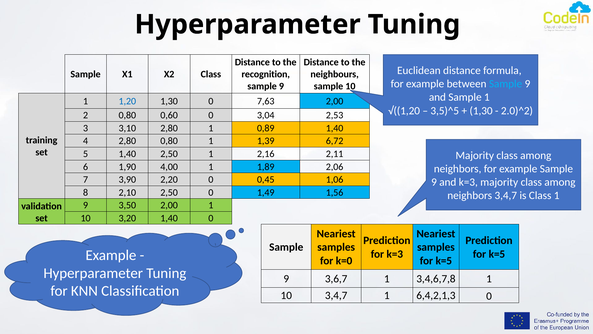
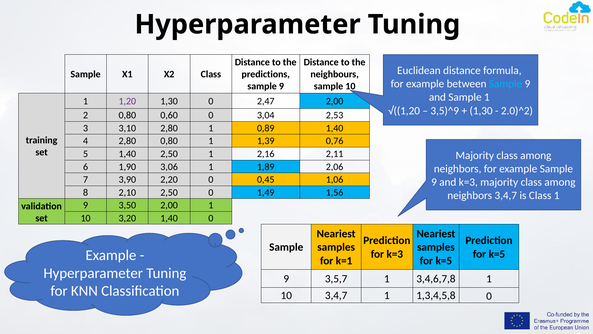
recognition: recognition -> predictions (266, 74)
1,20 colour: blue -> purple (127, 101)
7,63: 7,63 -> 2,47 (266, 101)
3,5)^5: 3,5)^5 -> 3,5)^9 (445, 111)
6,72: 6,72 -> 0,76 (335, 141)
4,00: 4,00 -> 3,06 (169, 167)
k=0: k=0 -> k=1 (344, 261)
3,6,7: 3,6,7 -> 3,5,7 (336, 279)
6,4,2,1,3: 6,4,2,1,3 -> 1,3,4,5,8 (436, 295)
